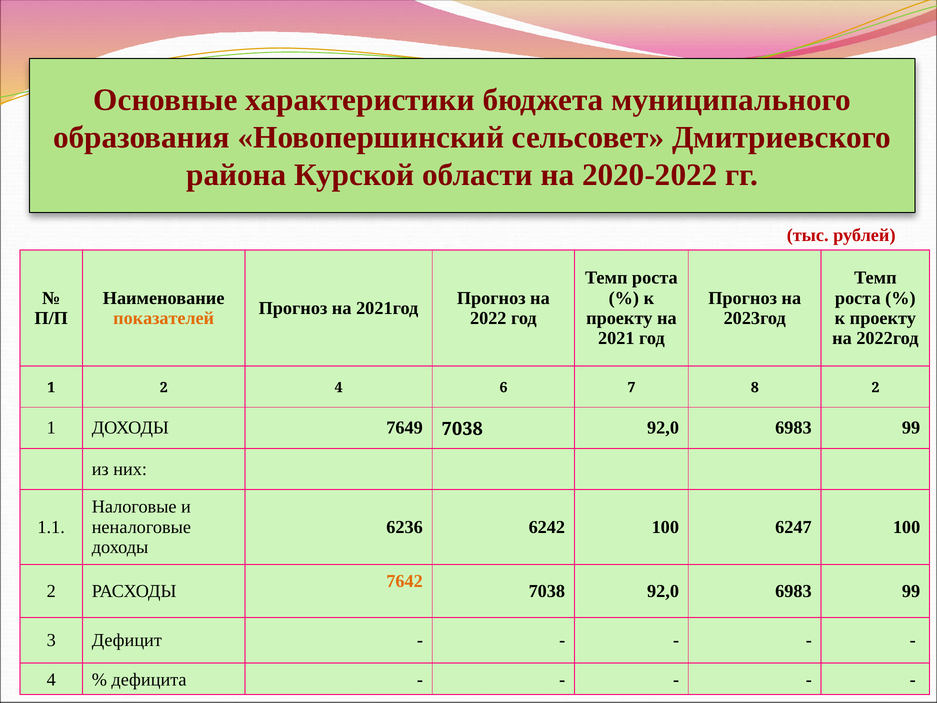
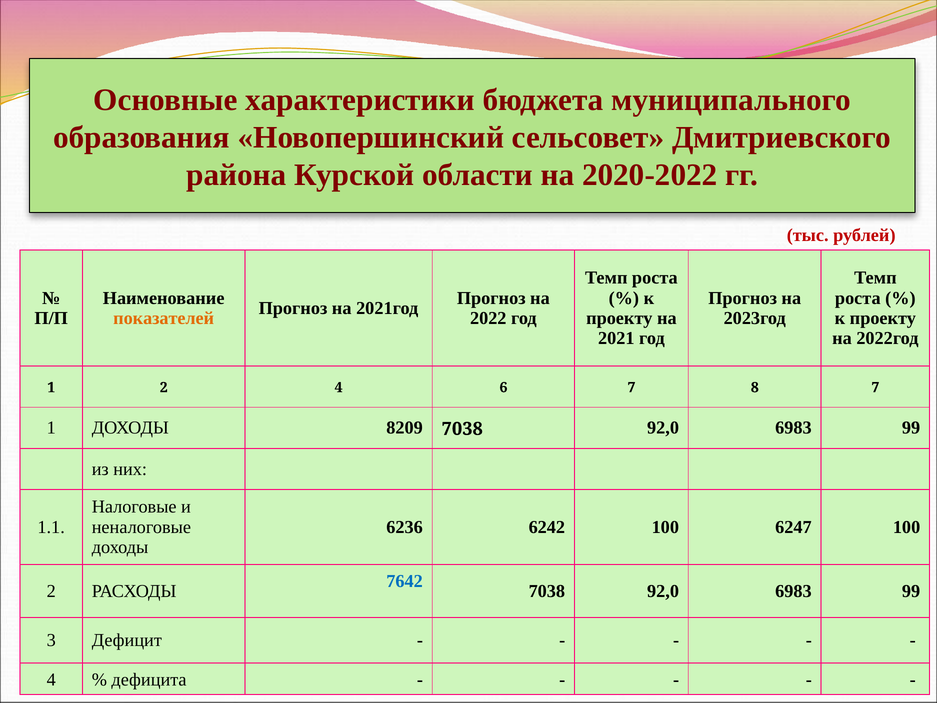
8 2: 2 -> 7 (875, 387)
7649: 7649 -> 8209 (405, 428)
7642 colour: orange -> blue (405, 581)
